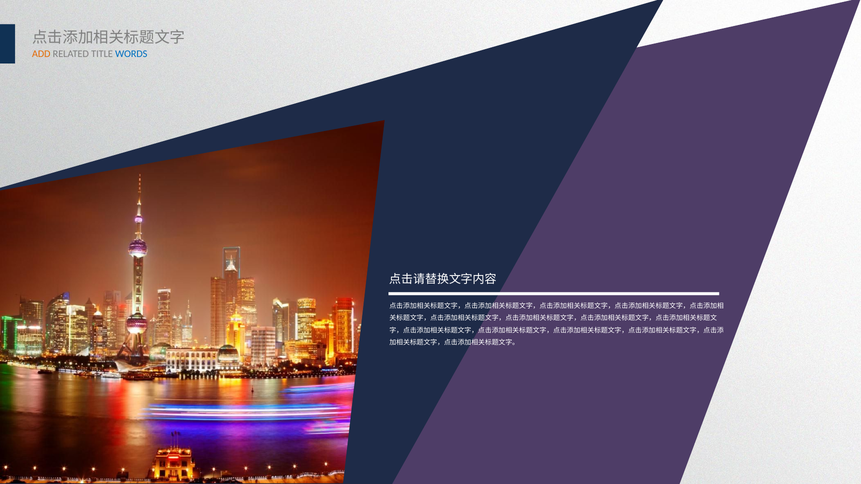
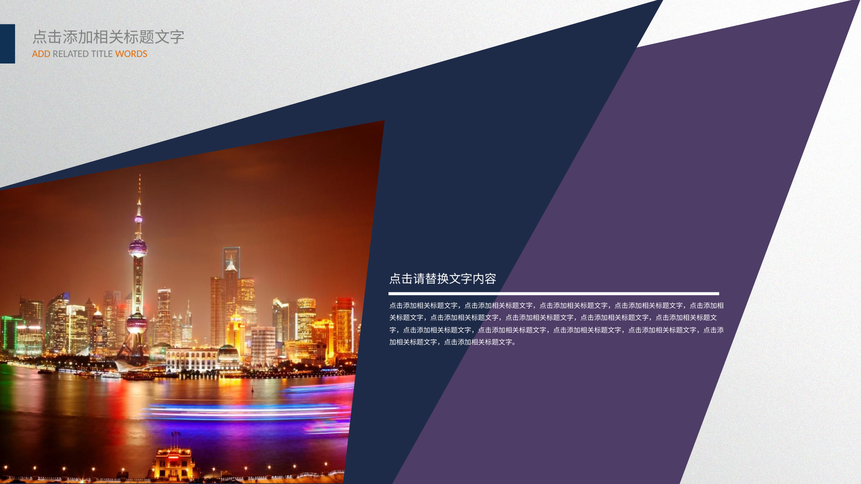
WORDS colour: blue -> orange (131, 54)
